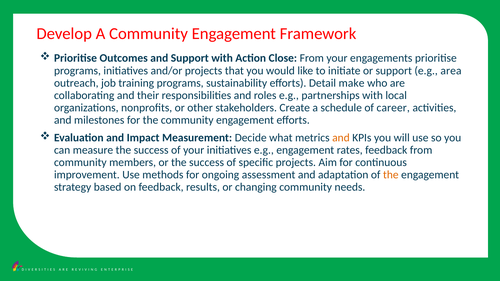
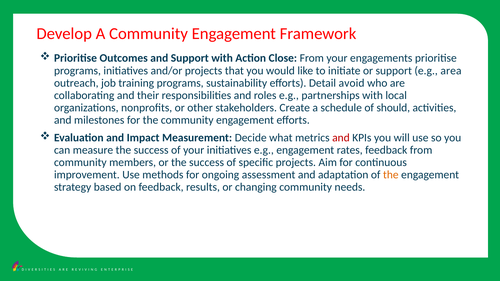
make: make -> avoid (352, 83)
career: career -> should (393, 108)
and colour: orange -> red (341, 138)
